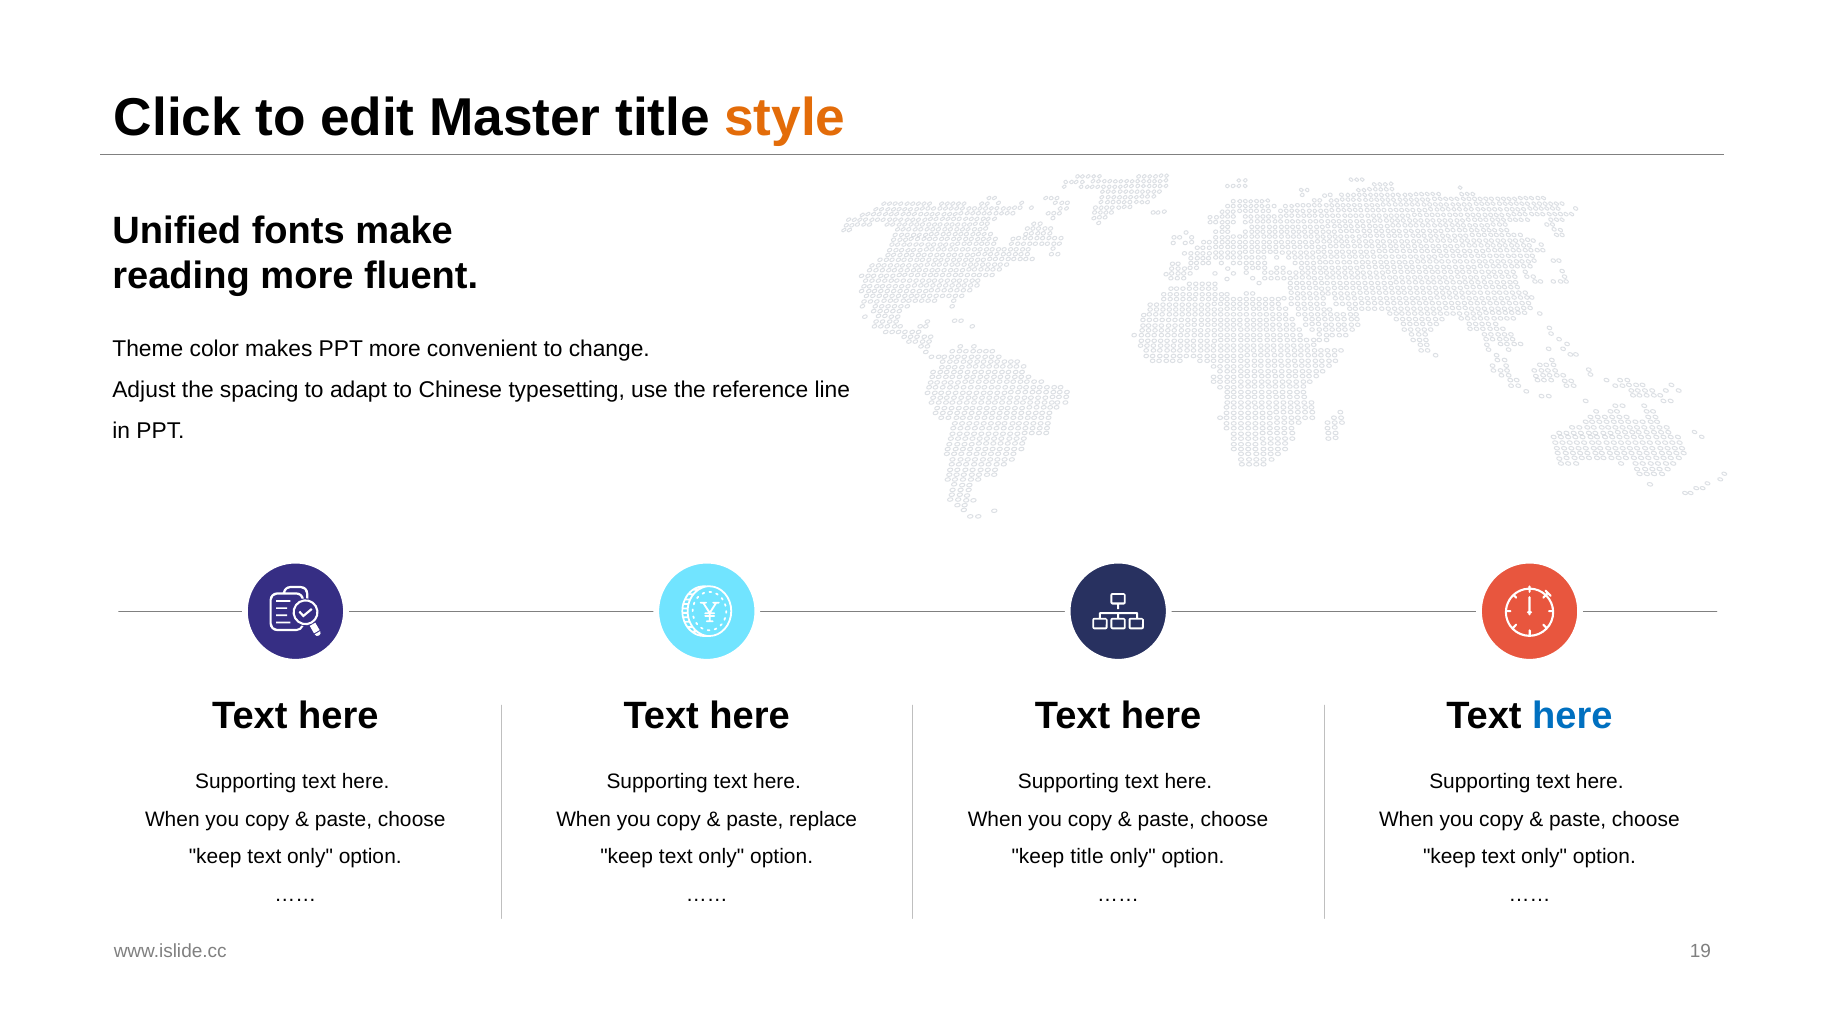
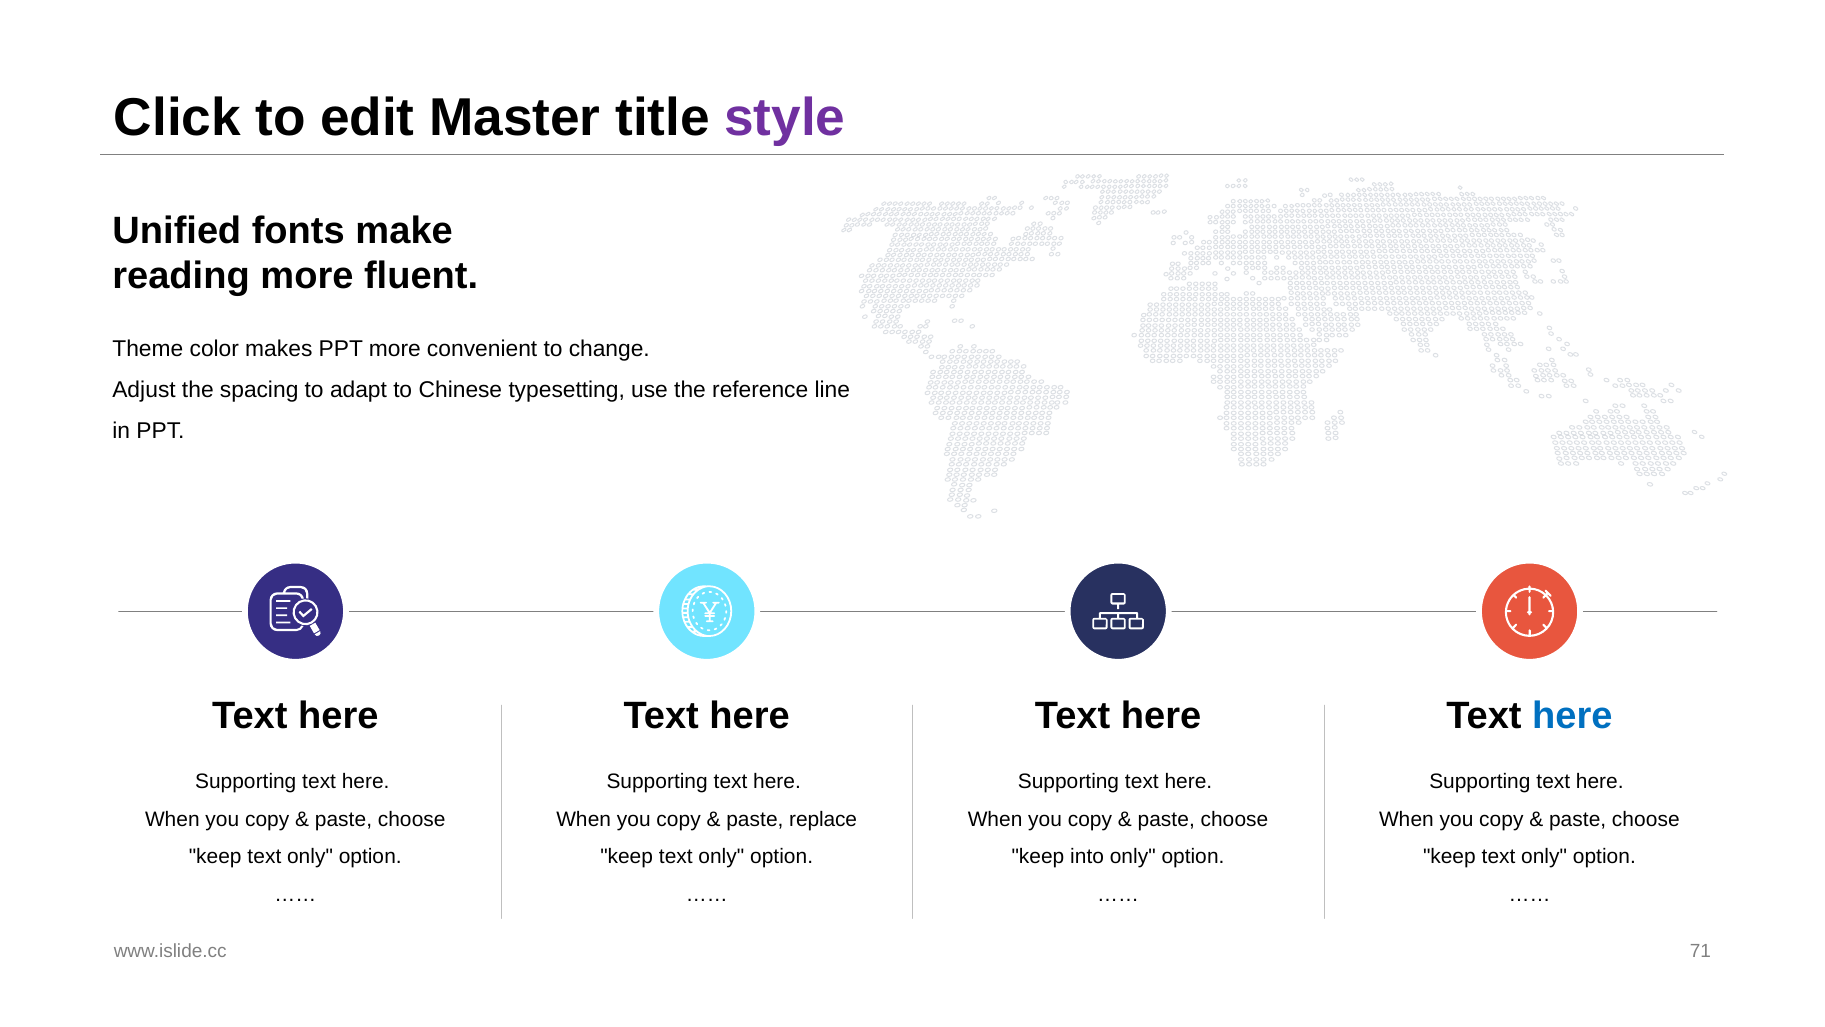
style colour: orange -> purple (785, 118)
keep title: title -> into (1087, 857)
19: 19 -> 71 (1700, 951)
